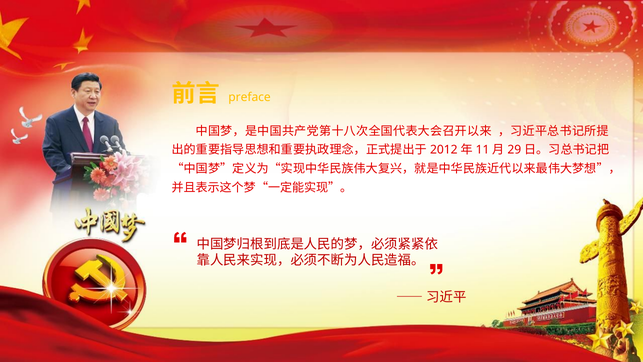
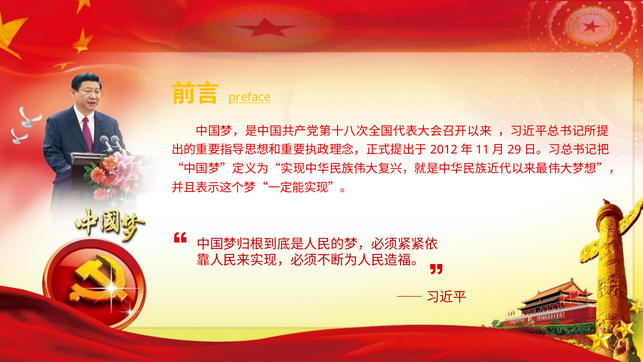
preface underline: none -> present (250, 97)
